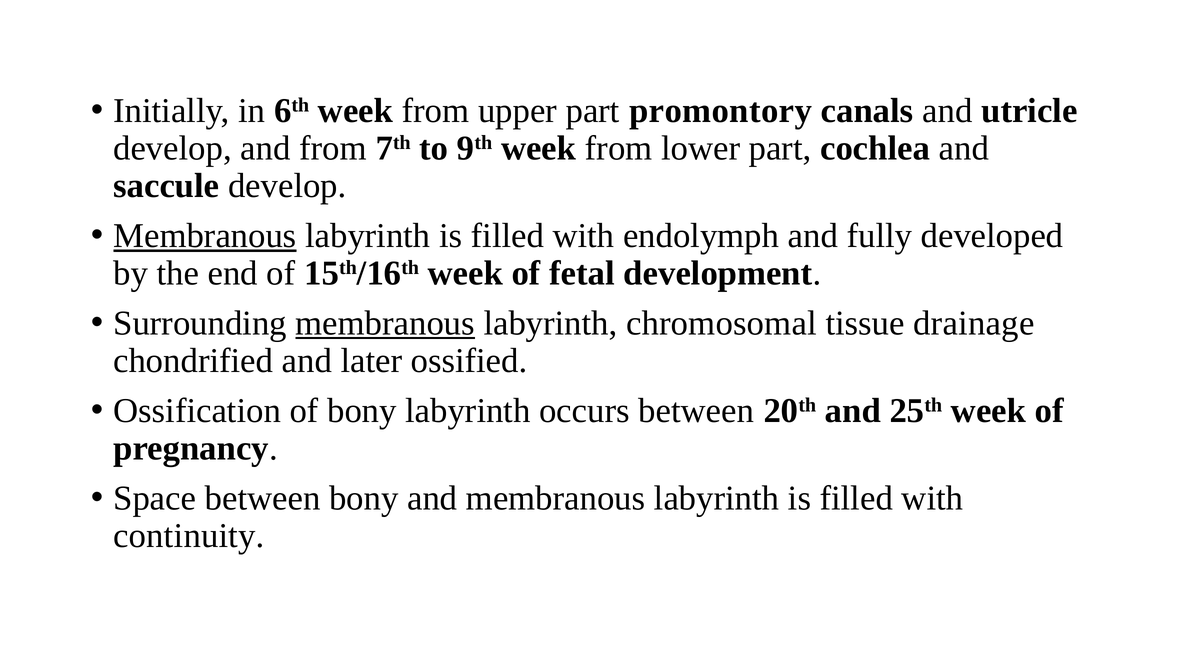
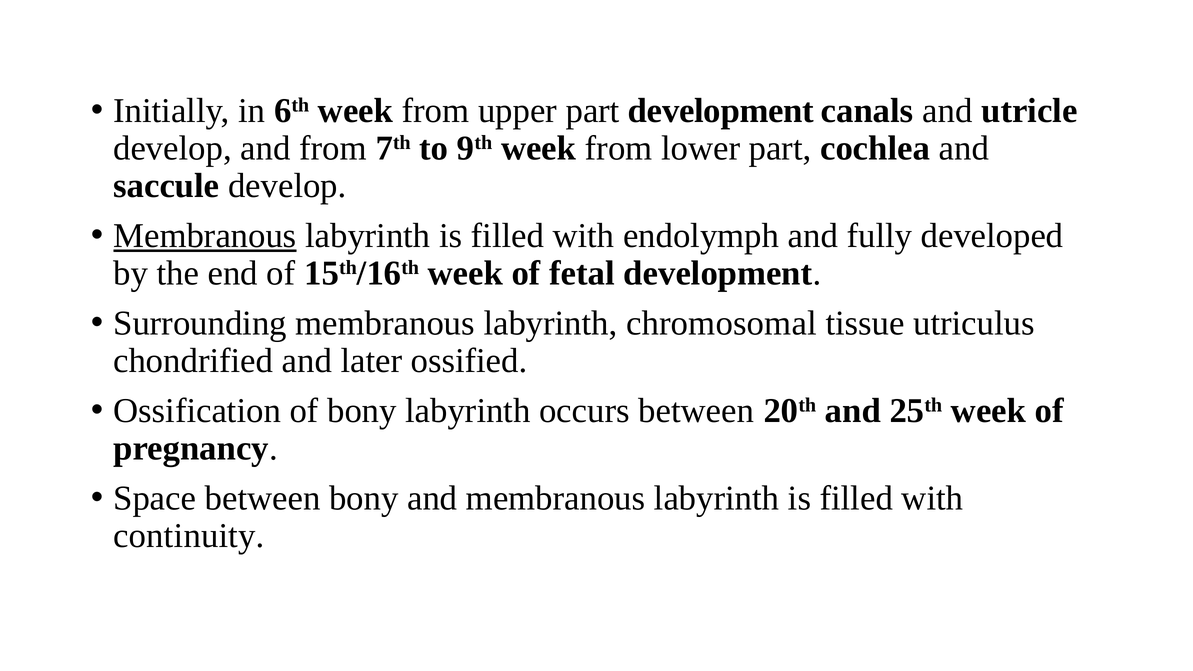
part promontory: promontory -> development (721, 111)
membranous underline: present -> none (385, 323)
drainage: drainage -> utriculus (974, 323)
